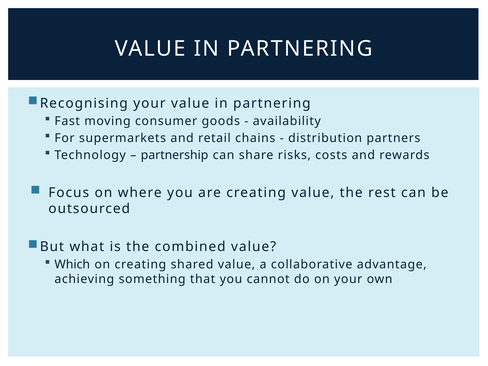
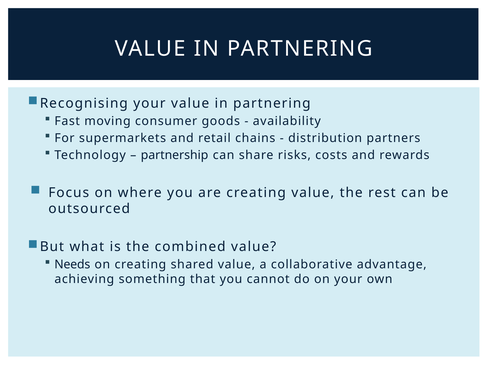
Which: Which -> Needs (72, 265)
